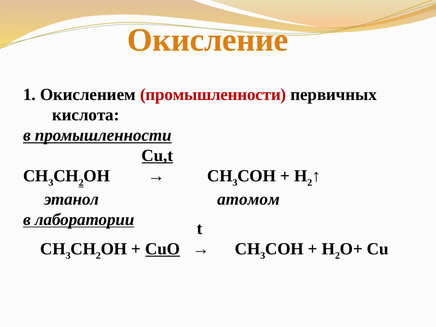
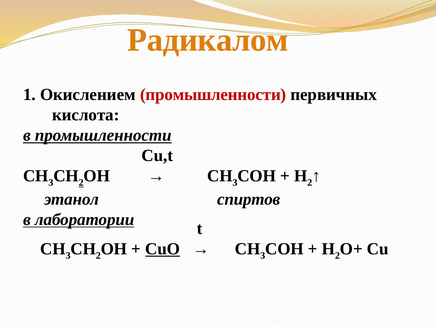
Окисление: Окисление -> Радикалом (208, 40)
Cu,t underline: present -> none (157, 156)
атомом: атомом -> спиртов (249, 199)
